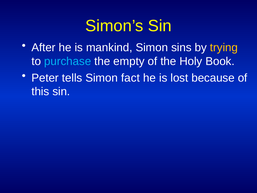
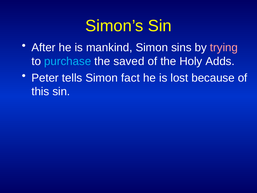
trying colour: yellow -> pink (224, 47)
empty: empty -> saved (129, 61)
Book: Book -> Adds (220, 61)
